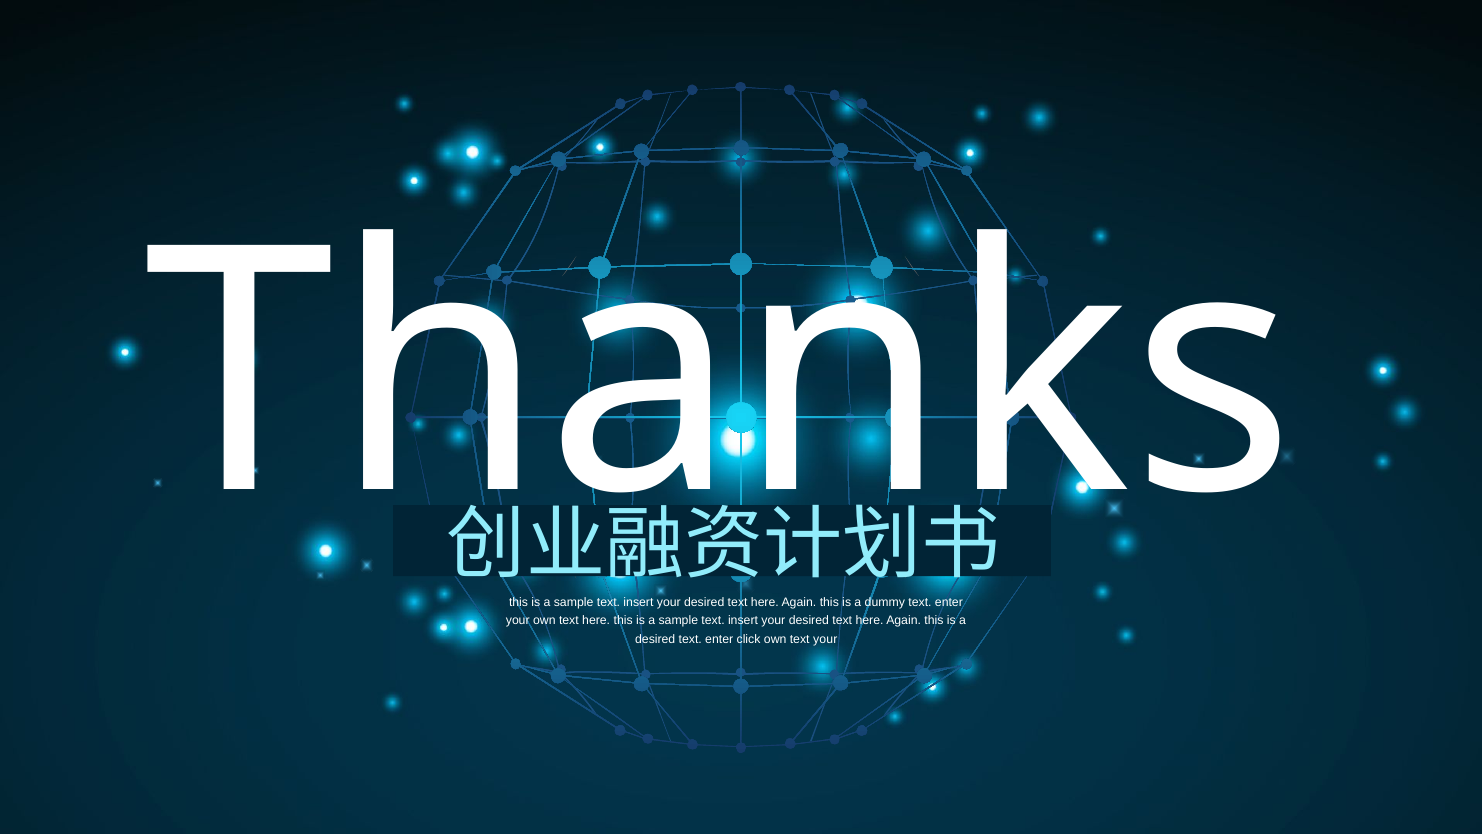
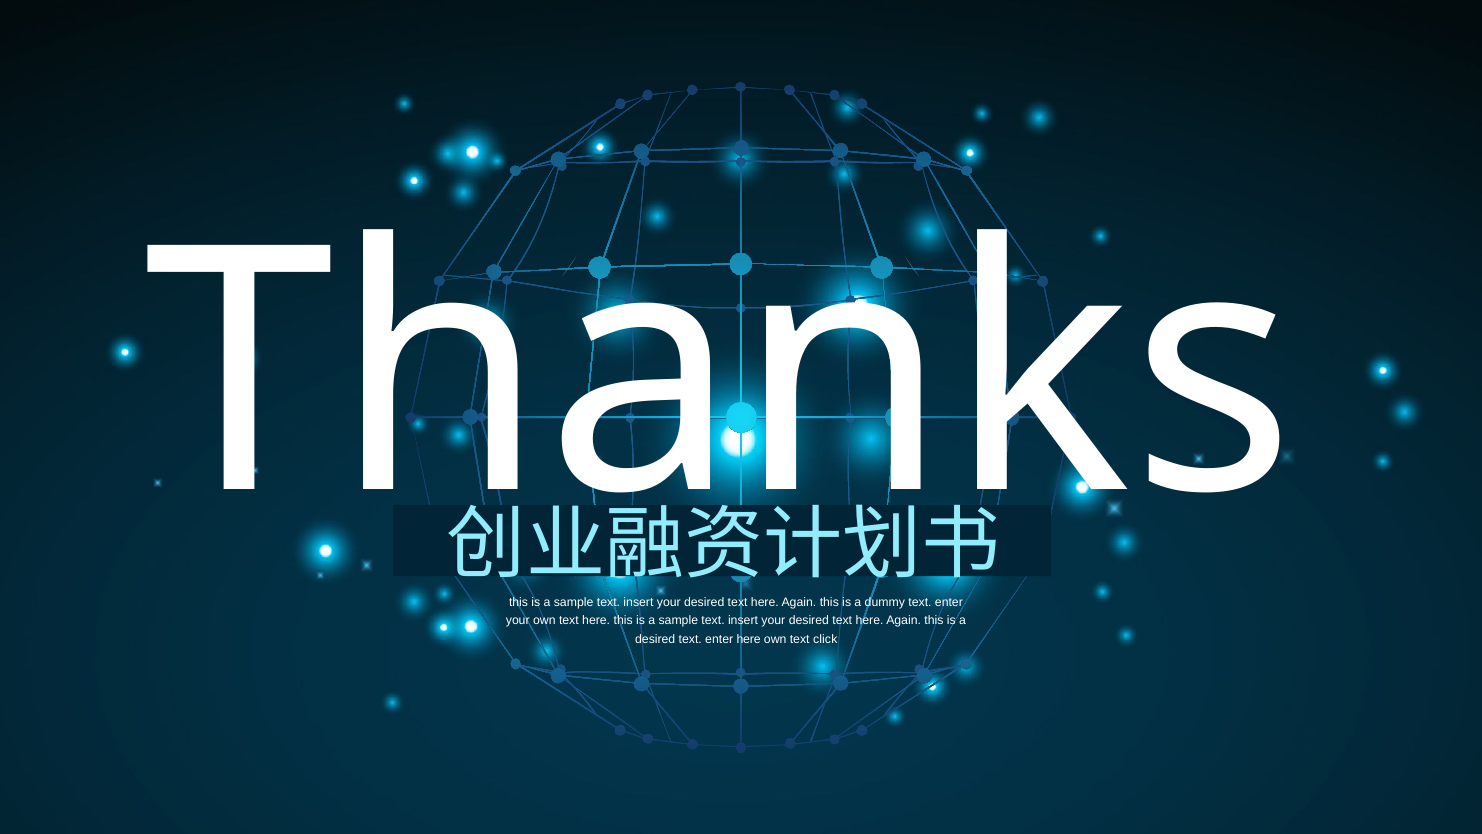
enter click: click -> here (749, 639)
text your: your -> click (825, 639)
